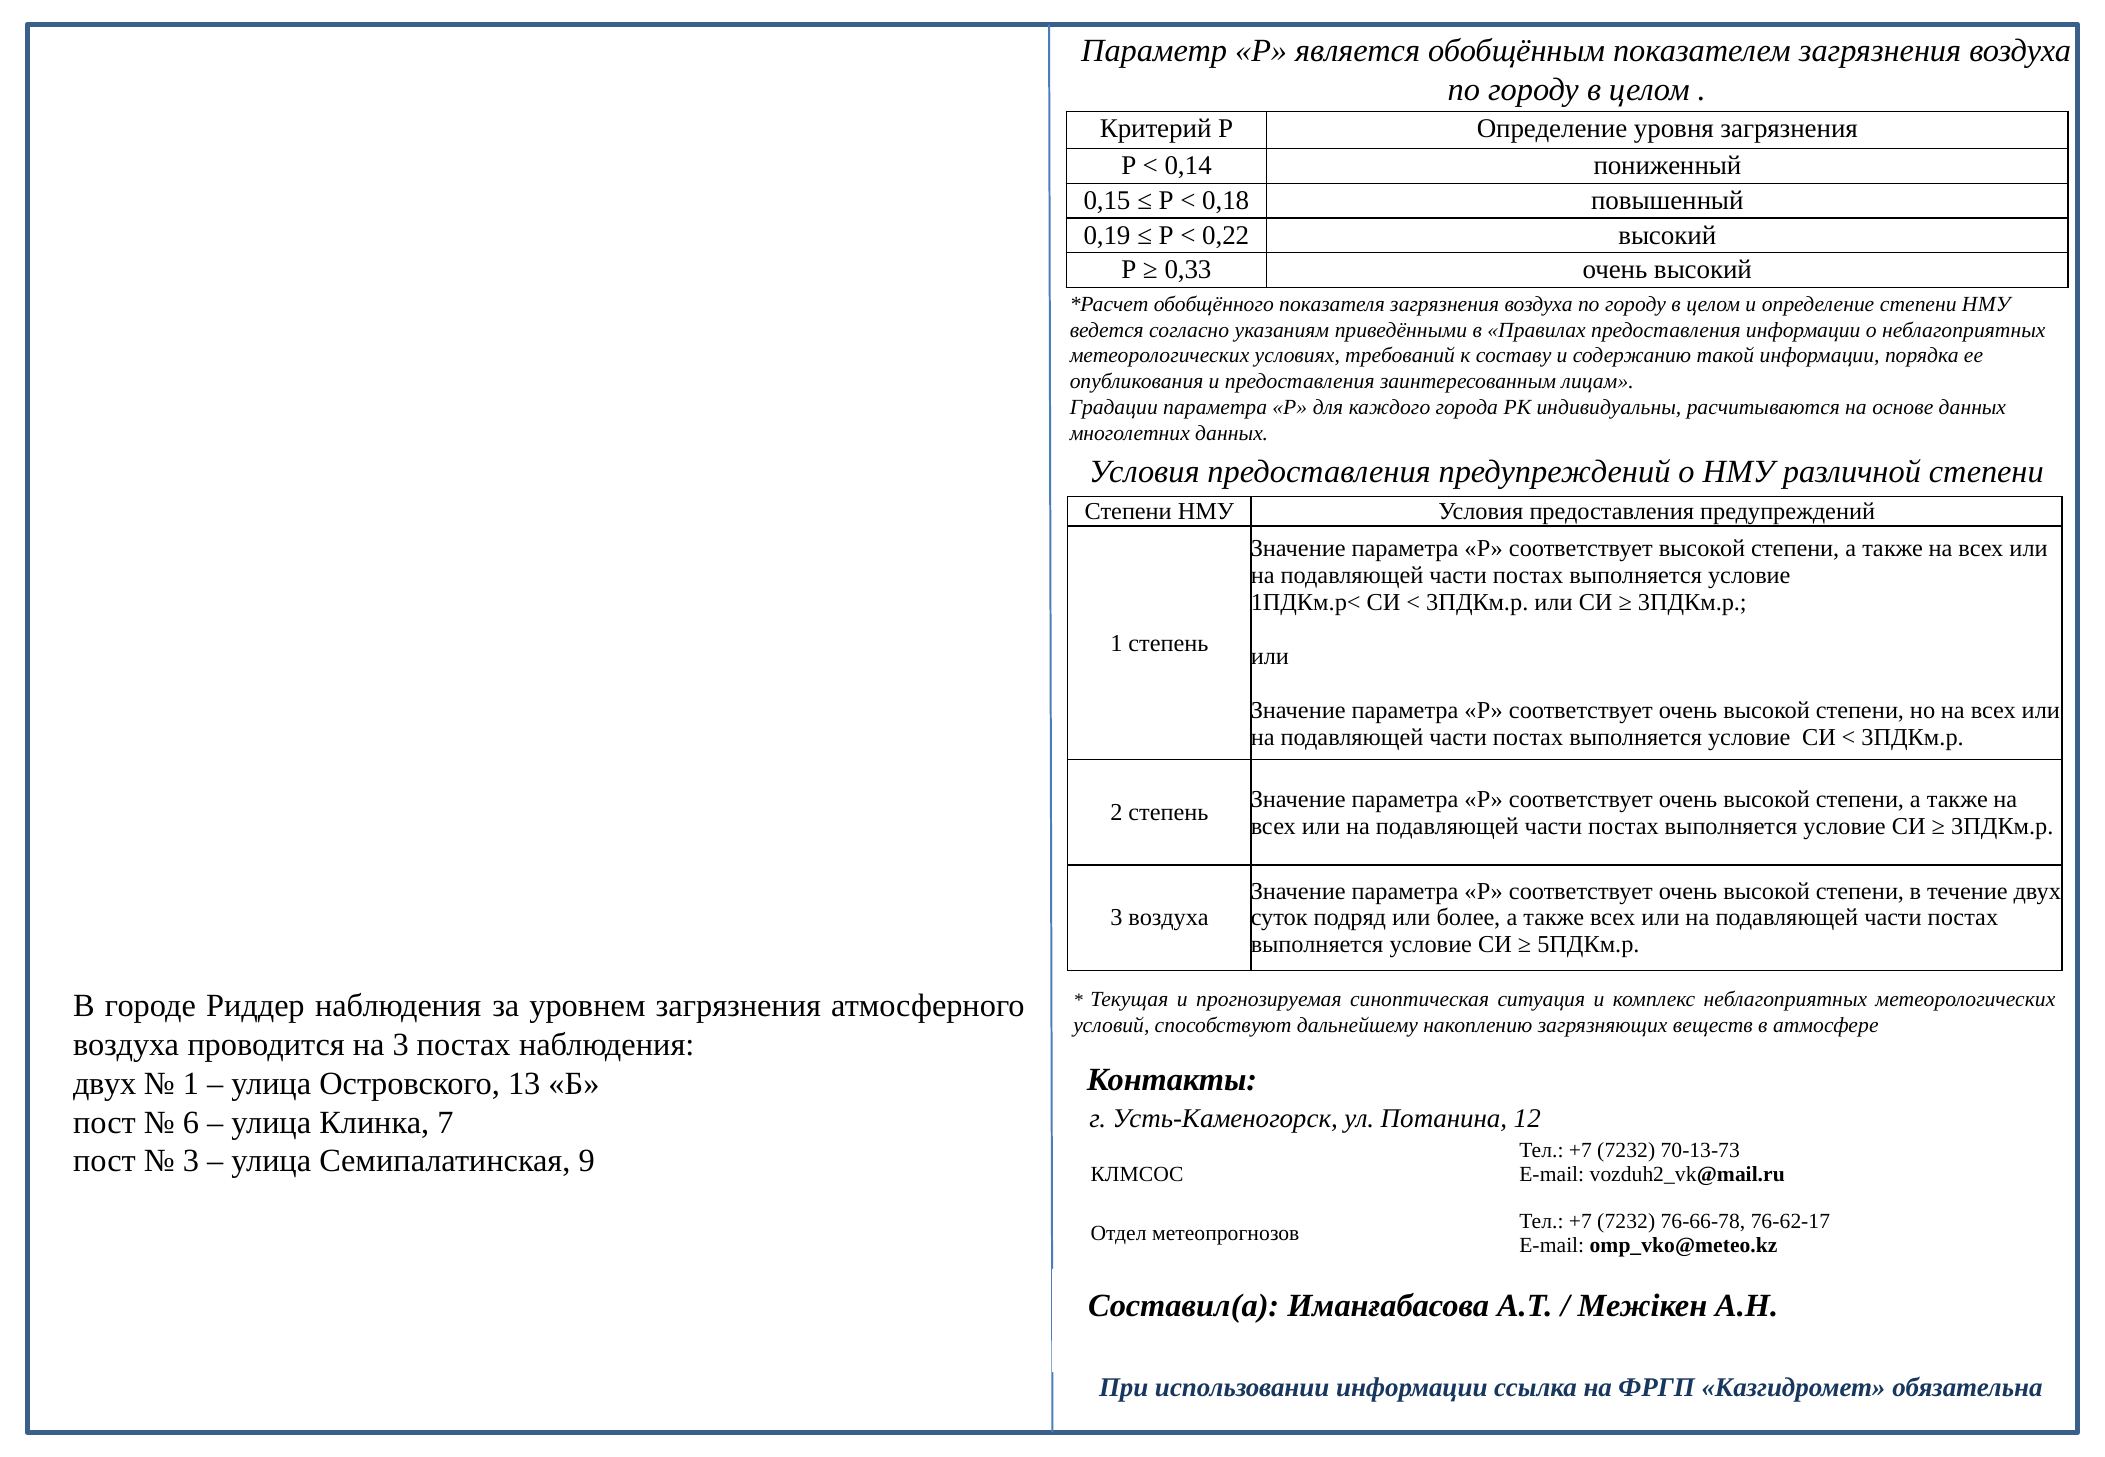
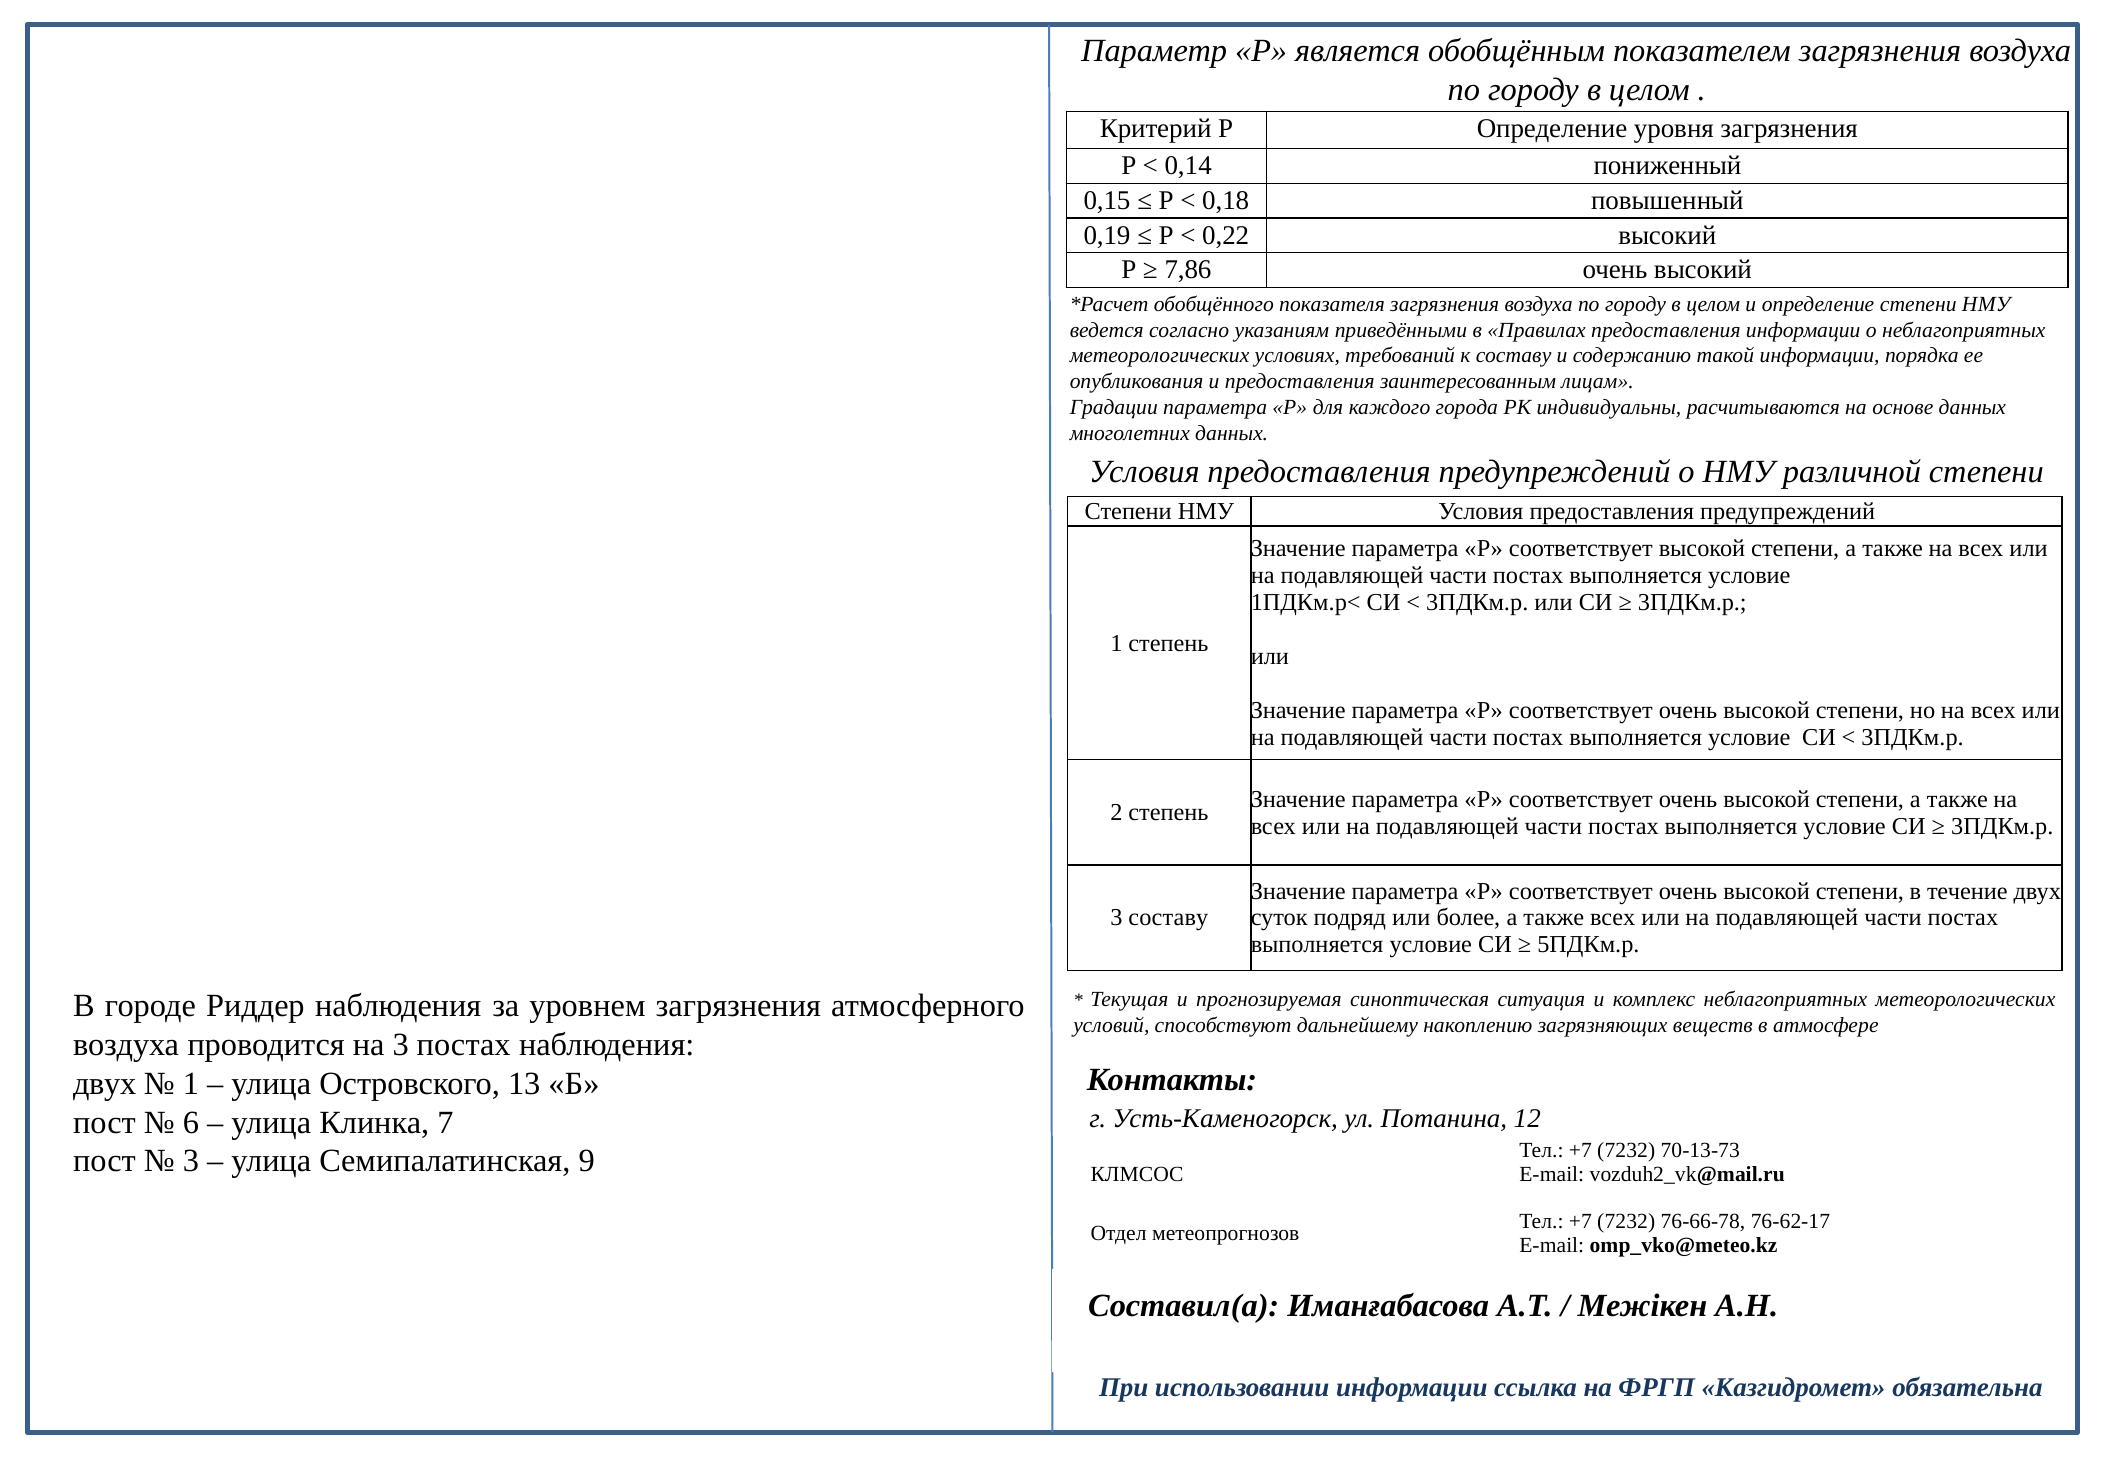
0,33: 0,33 -> 7,86 (1188, 270)
3 воздуха: воздуха -> составу (1168, 918)
